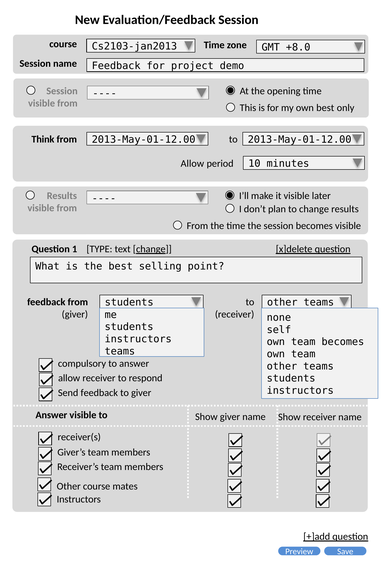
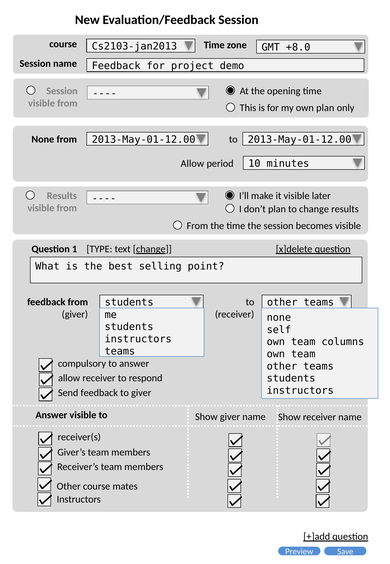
own best: best -> plan (325, 108)
Think: Think -> None (43, 139)
team becomes: becomes -> columns (343, 341)
